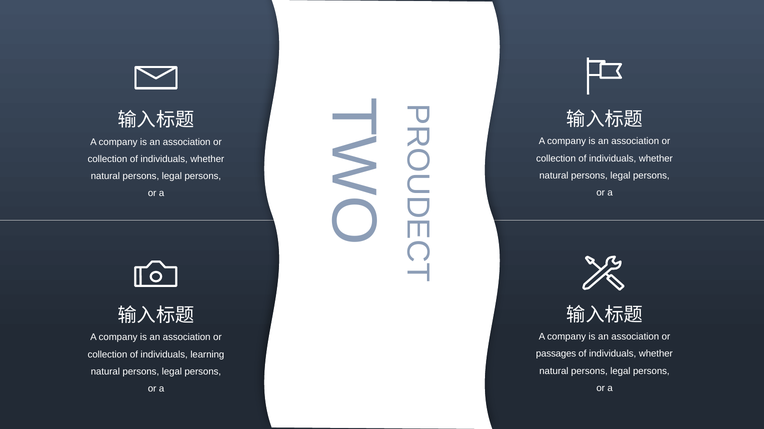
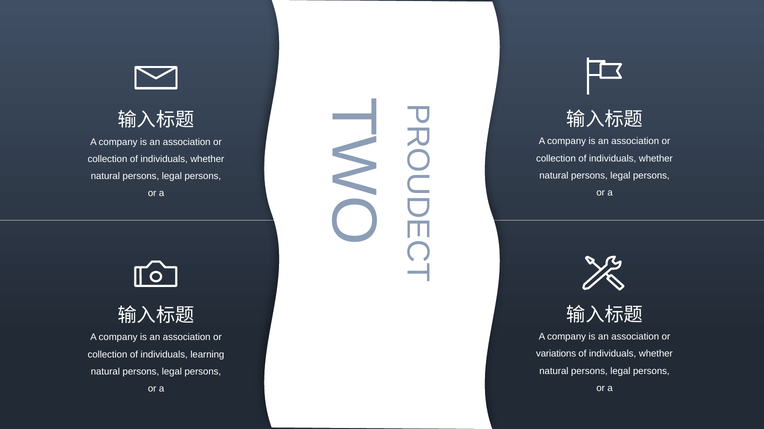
passages: passages -> variations (556, 354)
